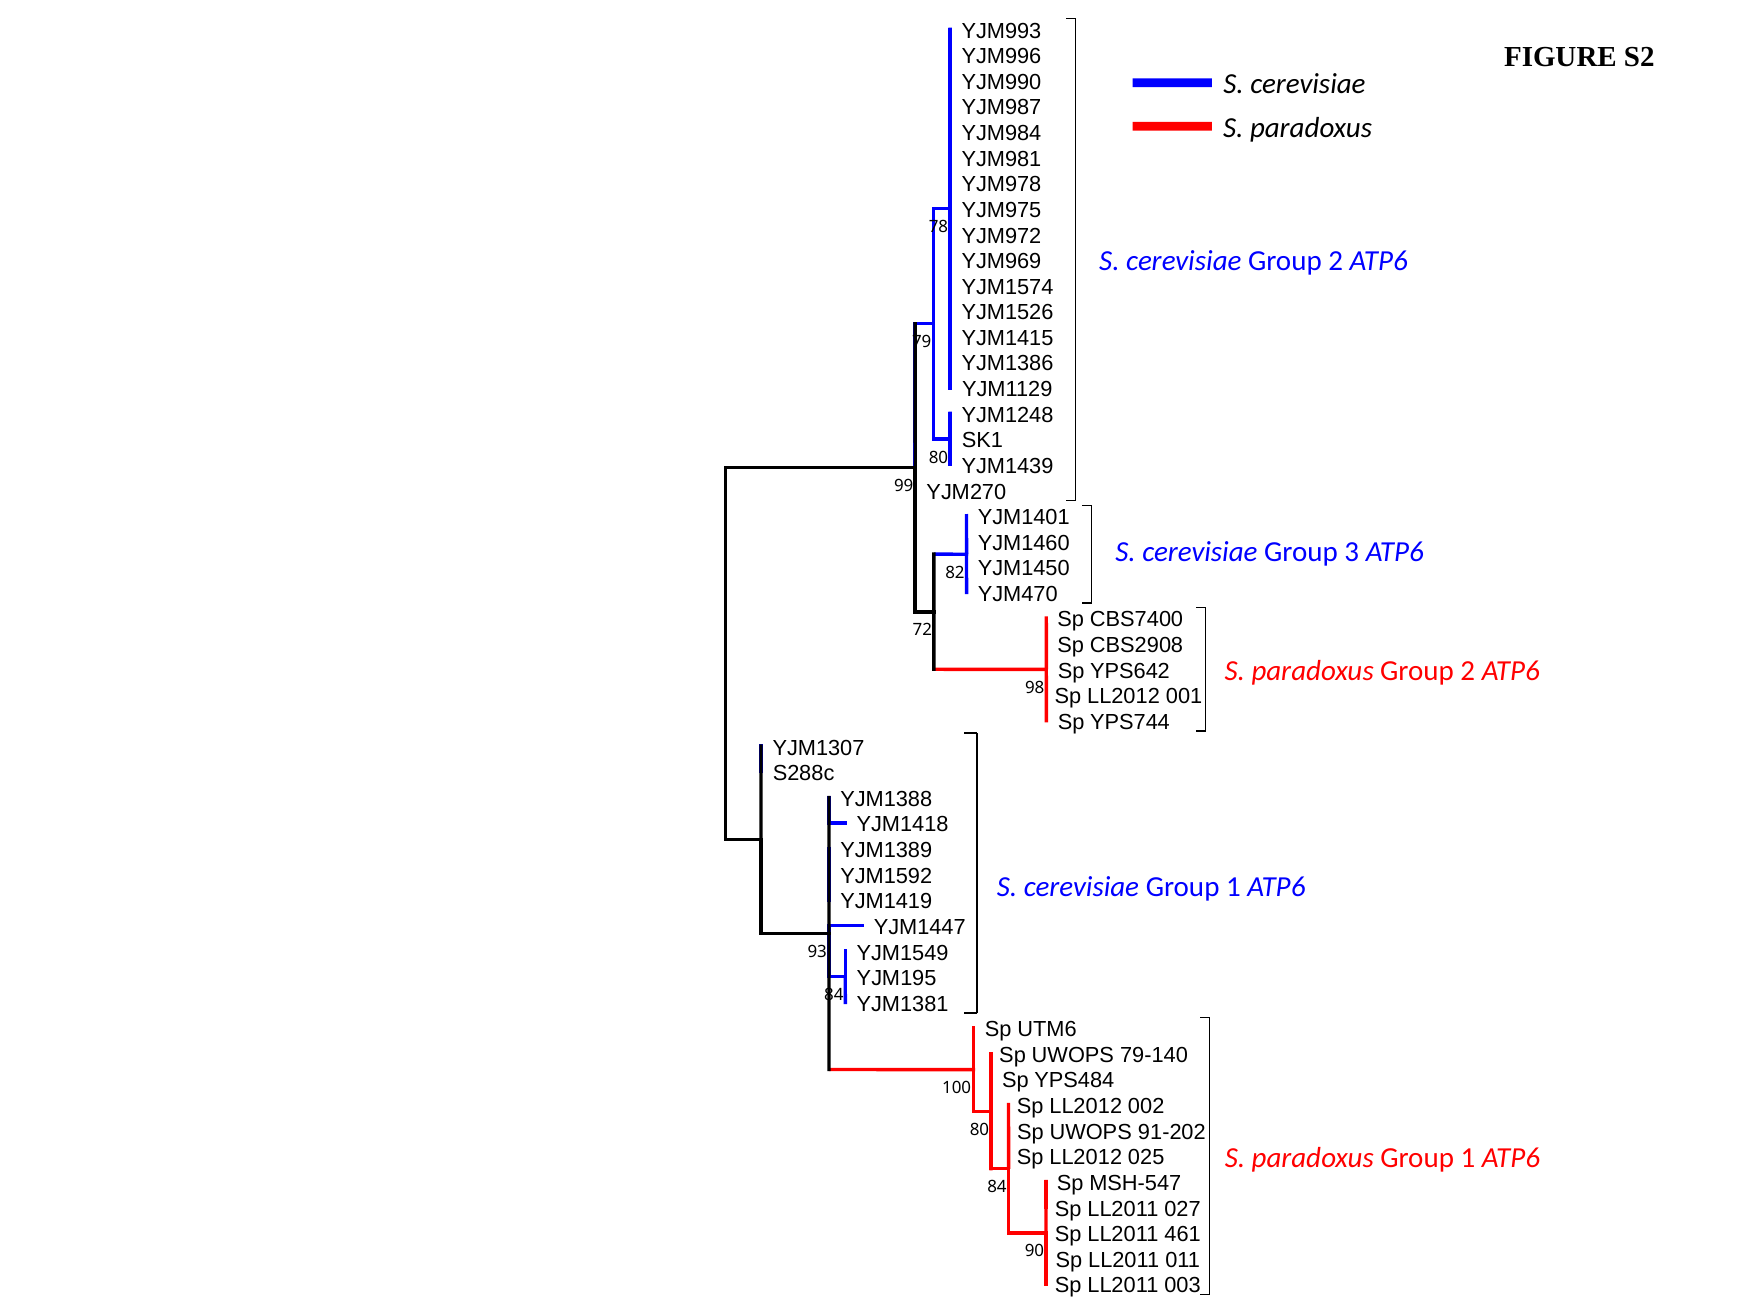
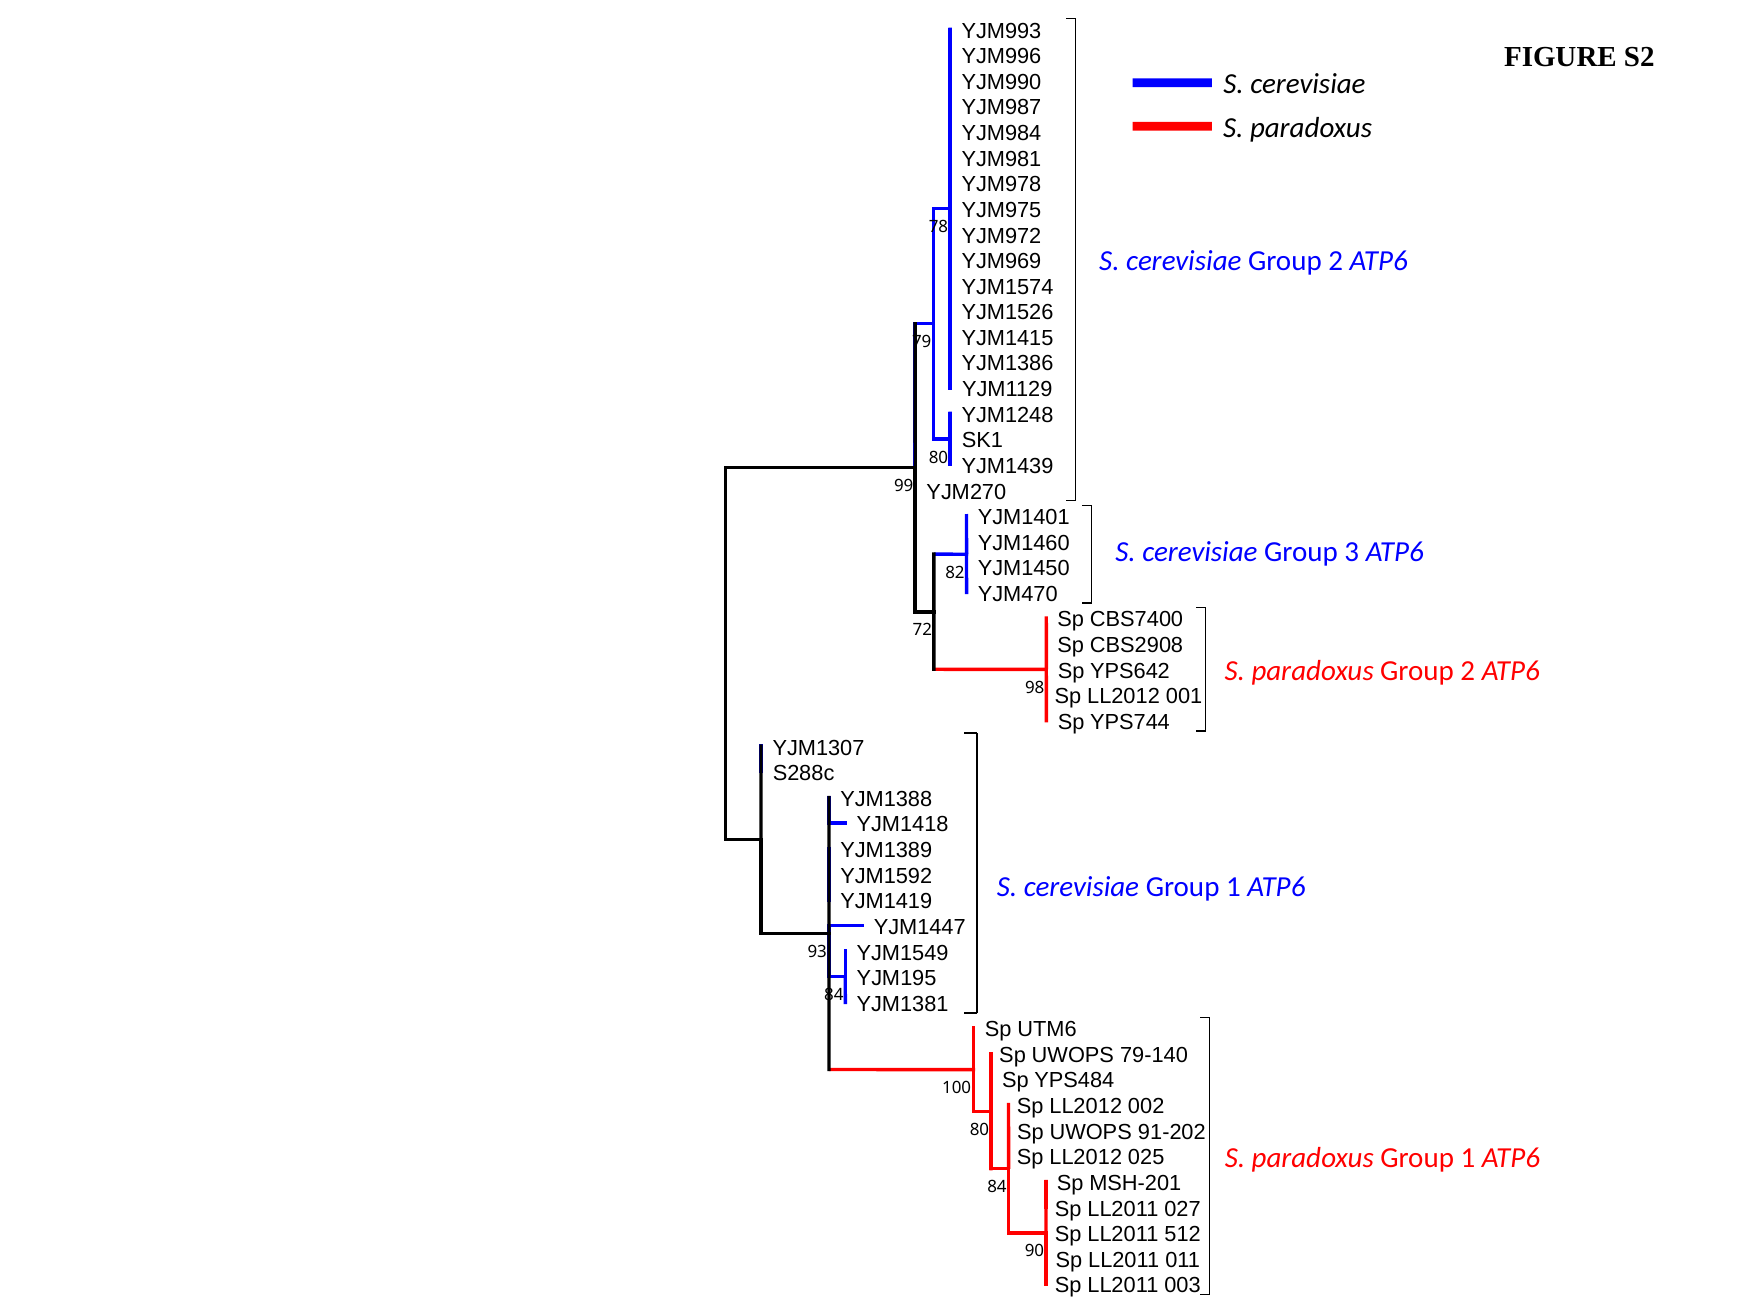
MSH-547: MSH-547 -> MSH-201 (1135, 1183)
461: 461 -> 512 (1183, 1234)
